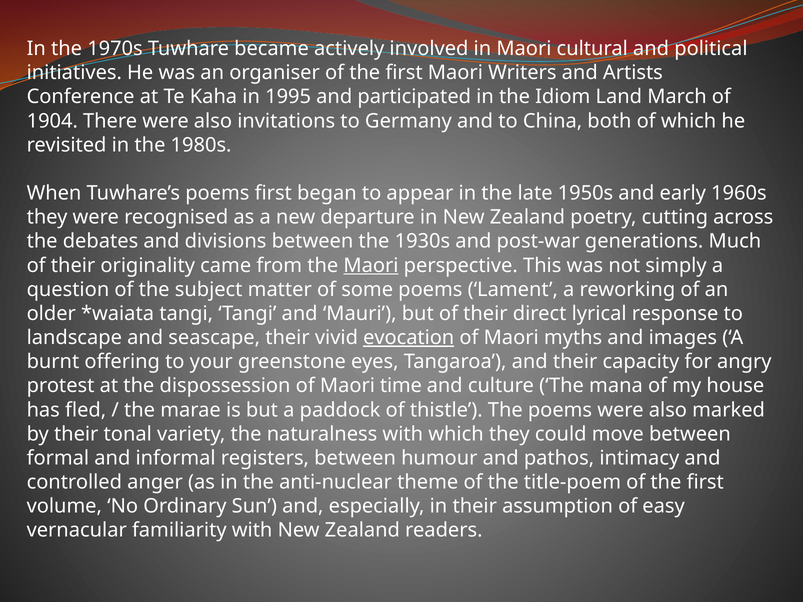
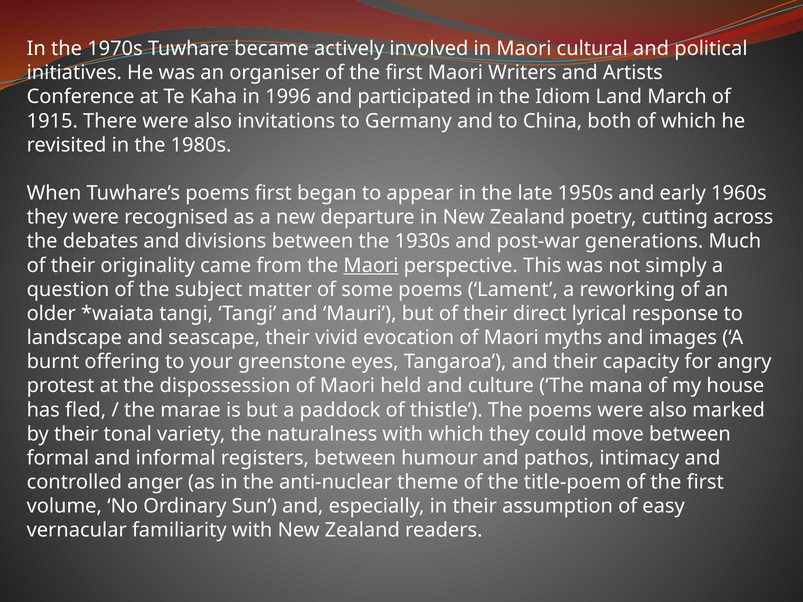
1995: 1995 -> 1996 (288, 97)
1904: 1904 -> 1915 (52, 121)
evocation underline: present -> none (409, 338)
time: time -> held (401, 386)
